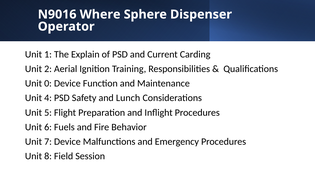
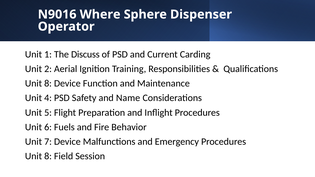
Explain: Explain -> Discuss (85, 54)
0: 0 -> 8 (48, 84)
Lunch: Lunch -> Name (128, 98)
